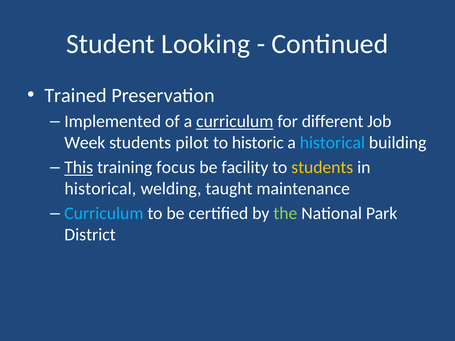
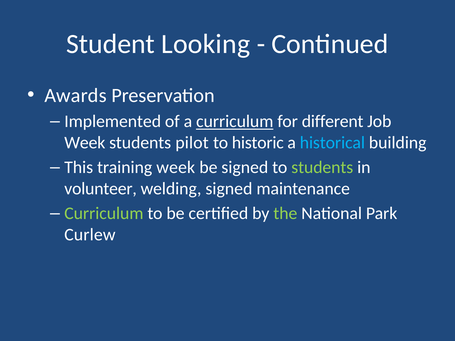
Trained: Trained -> Awards (75, 95)
This underline: present -> none (79, 168)
training focus: focus -> week (176, 168)
be facility: facility -> signed (245, 168)
students colour: yellow -> light green (322, 168)
historical: historical -> volunteer (101, 189)
welding taught: taught -> signed (229, 189)
Curriculum colour: light blue -> light green (104, 214)
District: District -> Curlew (90, 235)
